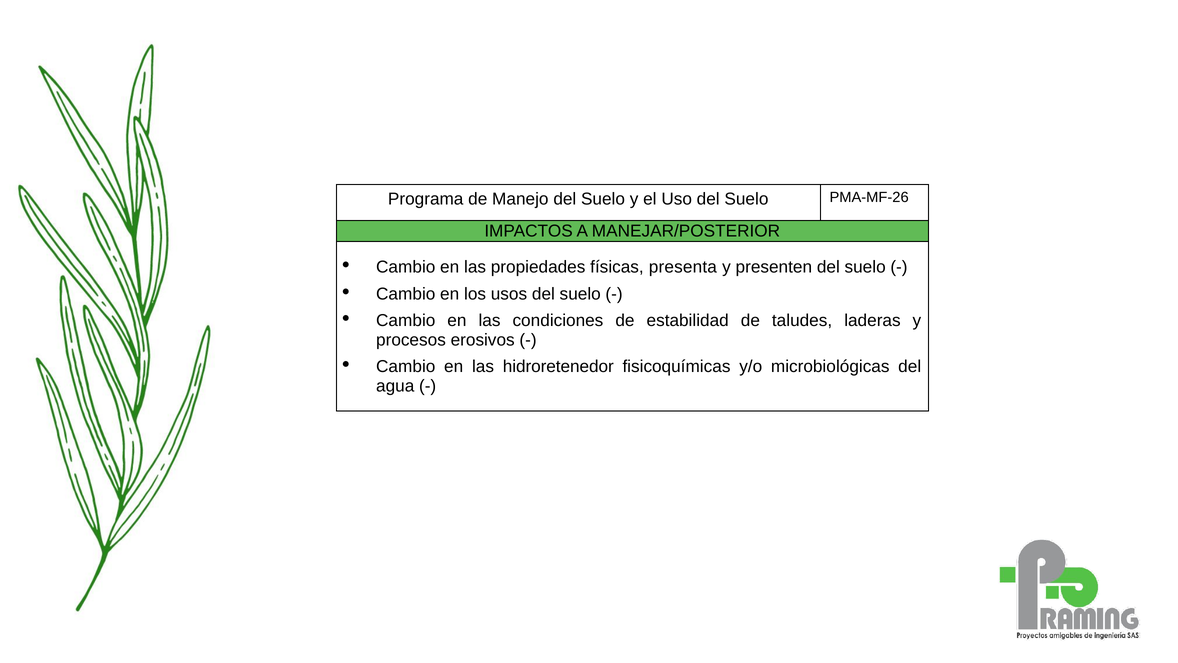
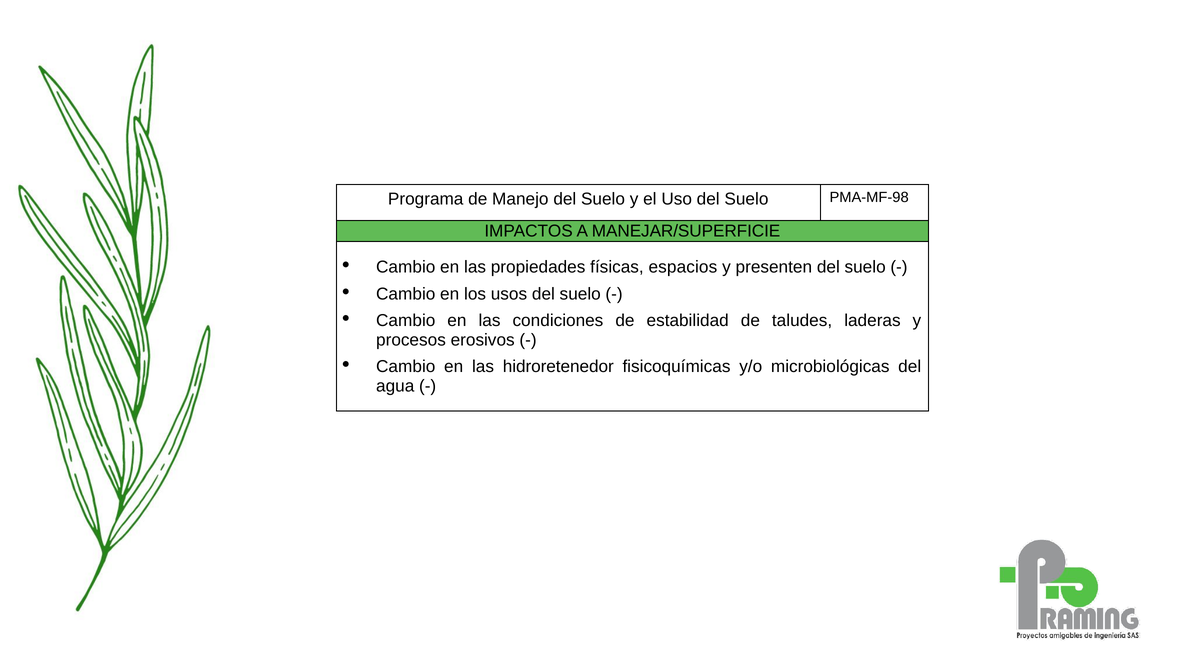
PMA-MF-26: PMA-MF-26 -> PMA-MF-98 (869, 197)
MANEJAR/POSTERIOR: MANEJAR/POSTERIOR -> MANEJAR/SUPERFICIE (686, 231)
presenta: presenta -> espacios (683, 267)
